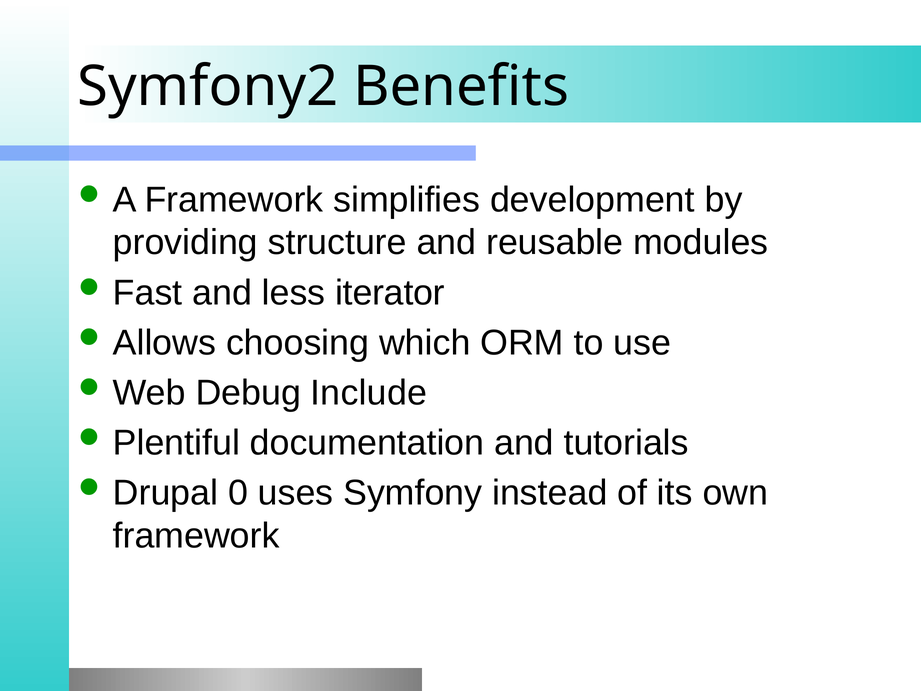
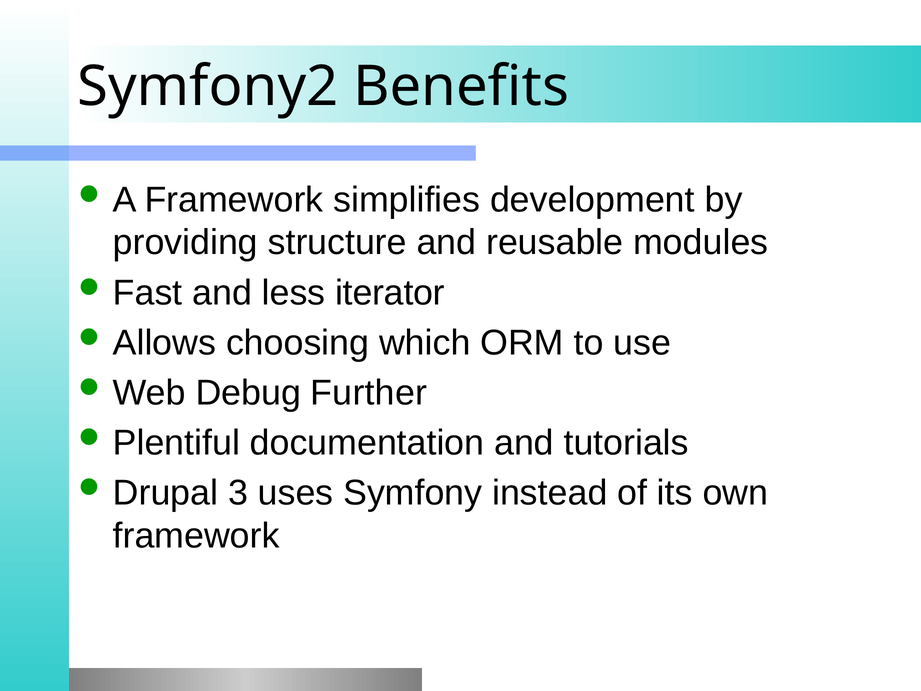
Include: Include -> Further (369, 393)
0: 0 -> 3 (238, 493)
